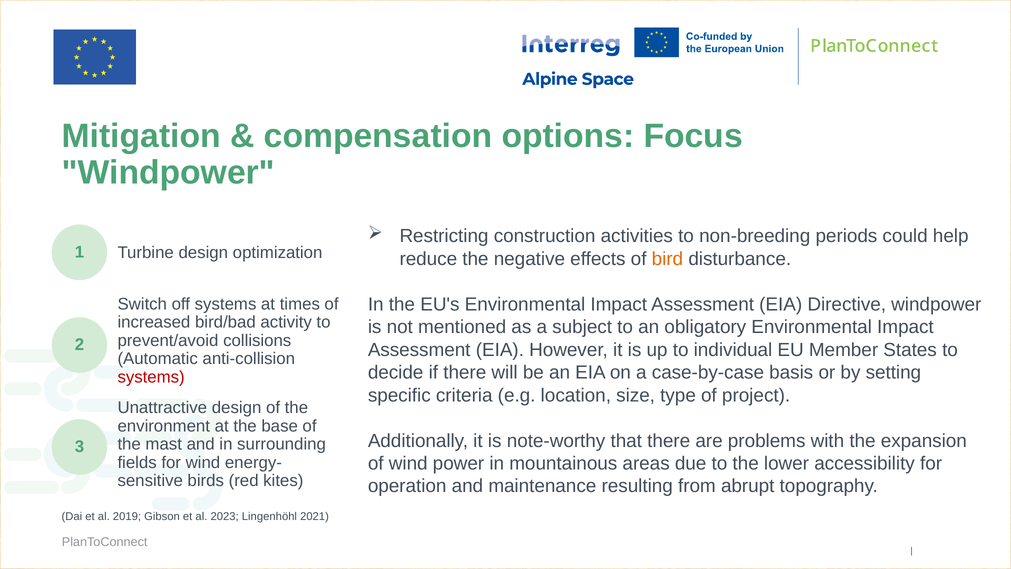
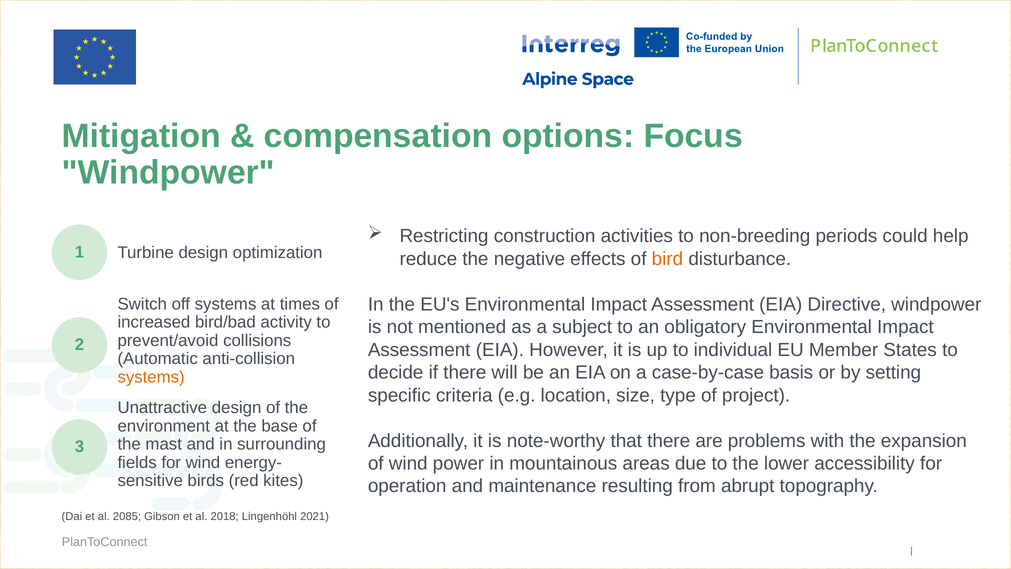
systems colour: red -> orange (151, 377)
2019: 2019 -> 2085 (127, 516)
2023: 2023 -> 2018 (225, 516)
